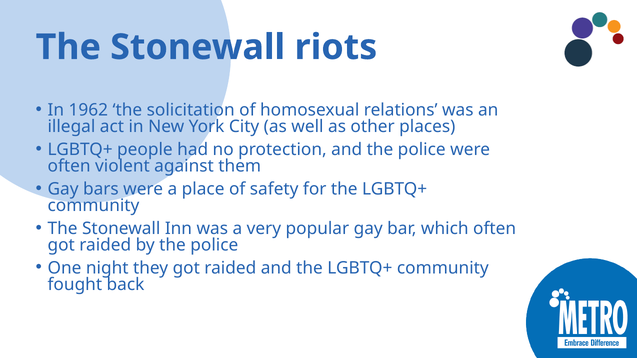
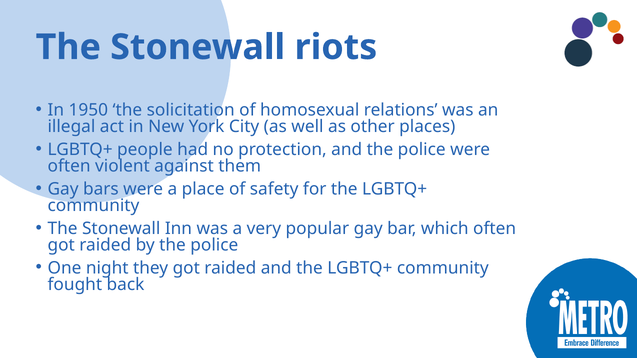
1962: 1962 -> 1950 (88, 110)
